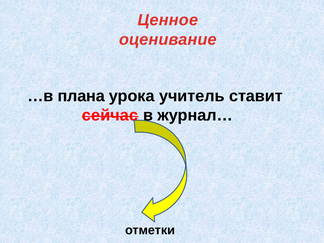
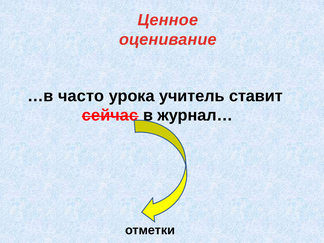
плана: плана -> часто (81, 96)
